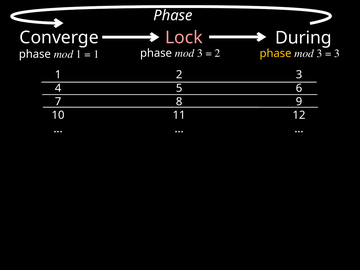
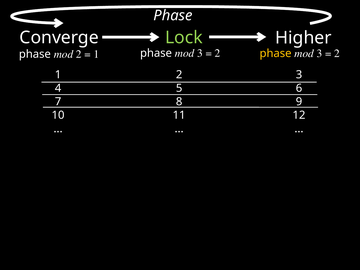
Lock colour: pink -> light green (184, 38)
During: During -> Higher (303, 38)
mod 1: 1 -> 2 (79, 54)
3: 3 -> 2 (337, 54)
